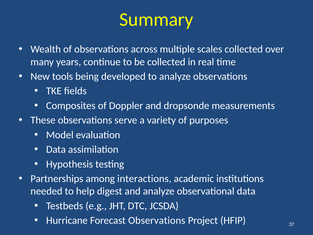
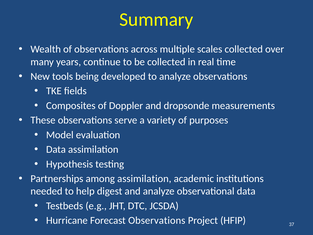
among interactions: interactions -> assimilation (144, 179)
